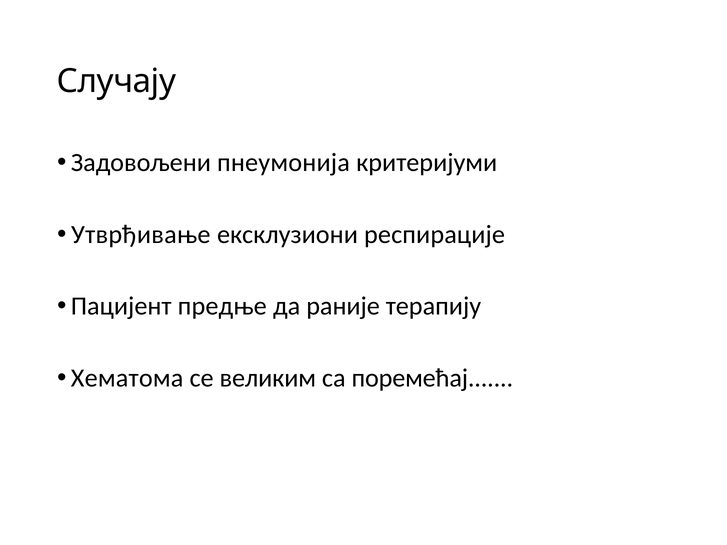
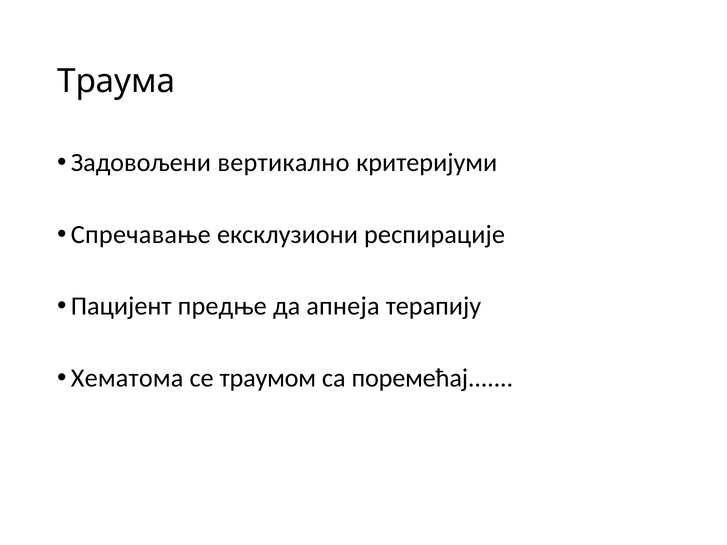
Случају: Случају -> Траума (116, 82)
пнеумонија: пнеумонија -> вертикално (283, 163)
Утврђивање: Утврђивање -> Спречавање (141, 235)
раније: раније -> апнеја (343, 306)
великим: великим -> траумом (268, 378)
